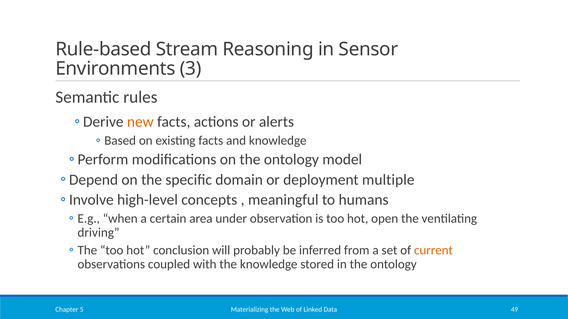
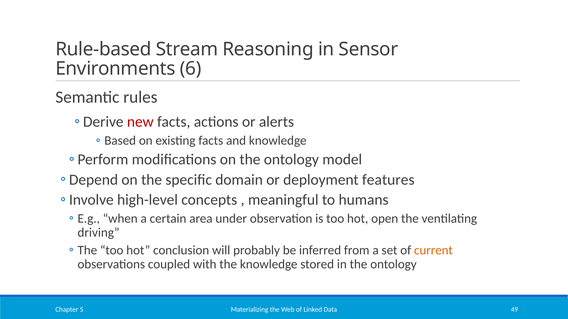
3: 3 -> 6 (191, 69)
new colour: orange -> red (140, 122)
multiple: multiple -> features (388, 180)
